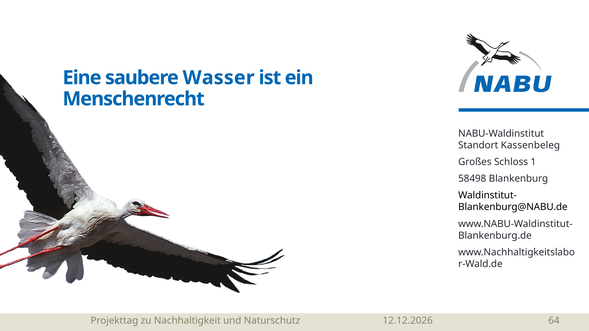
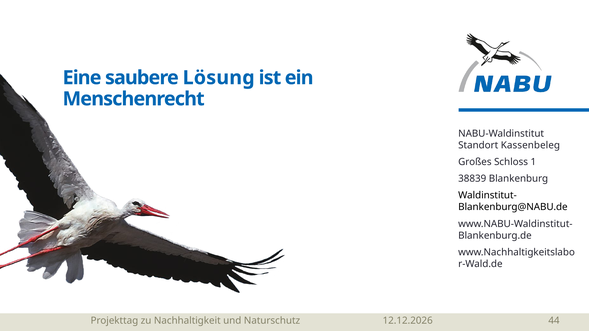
Wasser: Wasser -> Lösung (219, 78)
58498: 58498 -> 38839 (472, 179)
64: 64 -> 44 (554, 321)
